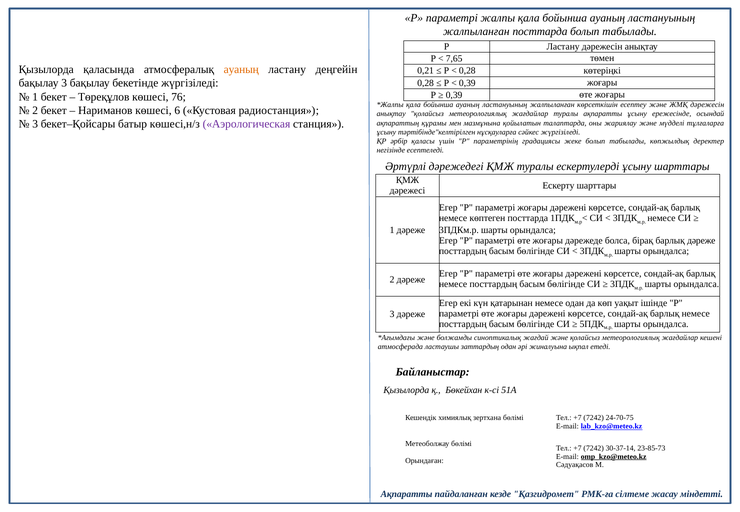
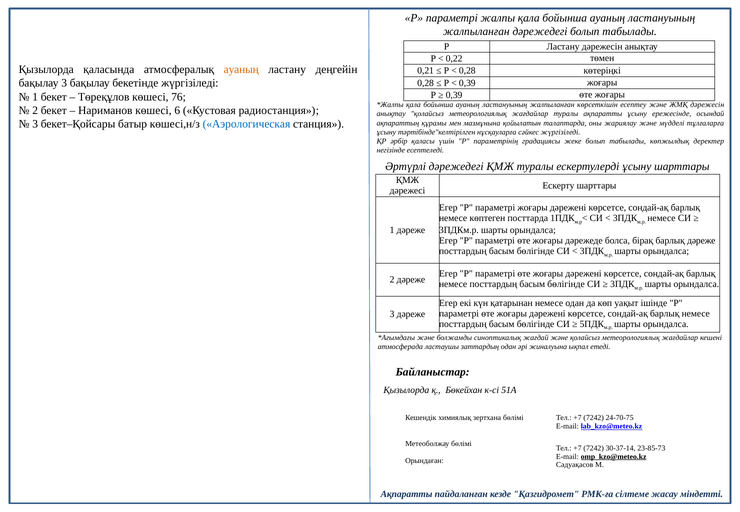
жалпыланған посттарда: посттарда -> дәрежедегі (540, 32)
7,65: 7,65 -> 0,22 (454, 59)
Аэрологическая colour: purple -> blue (246, 124)
